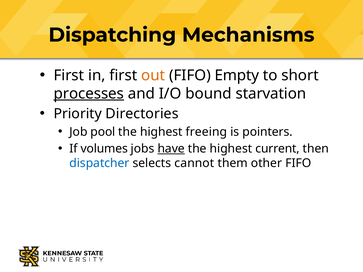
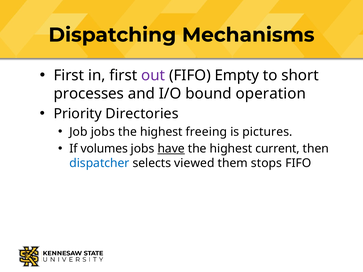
out colour: orange -> purple (153, 75)
processes underline: present -> none (89, 94)
starvation: starvation -> operation (271, 94)
Job pool: pool -> jobs (103, 132)
pointers: pointers -> pictures (267, 132)
cannot: cannot -> viewed (194, 163)
other: other -> stops (266, 163)
